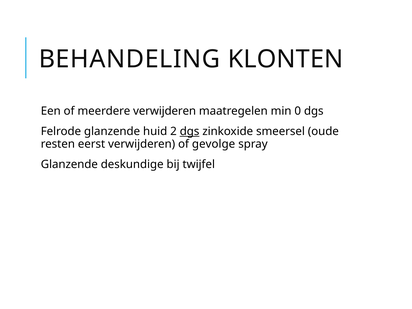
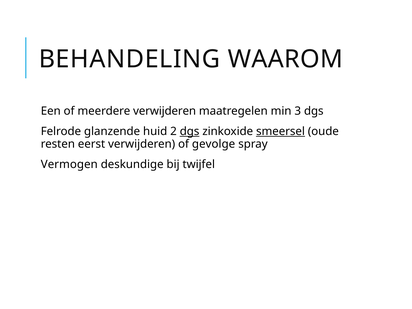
KLONTEN: KLONTEN -> WAAROM (285, 59)
0: 0 -> 3 (298, 111)
smeersel underline: none -> present (281, 132)
Glanzende: Glanzende -> Vermogen (69, 164)
